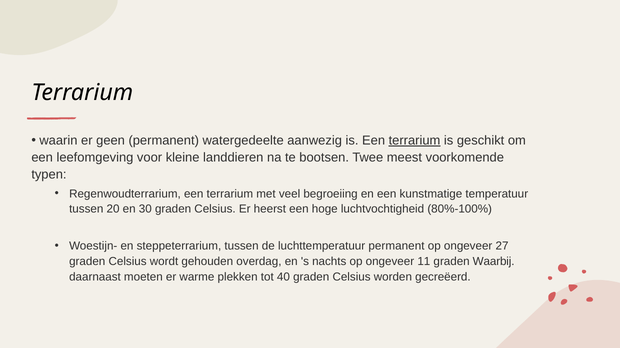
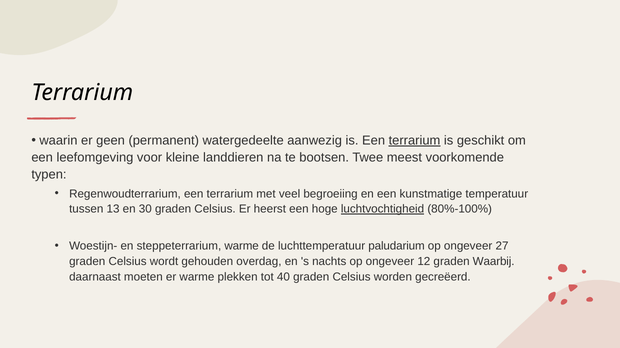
20: 20 -> 13 (113, 209)
luchtvochtigheid underline: none -> present (383, 209)
steppeterrarium tussen: tussen -> warme (242, 247)
luchttemperatuur permanent: permanent -> paludarium (397, 247)
11: 11 -> 12 (424, 262)
